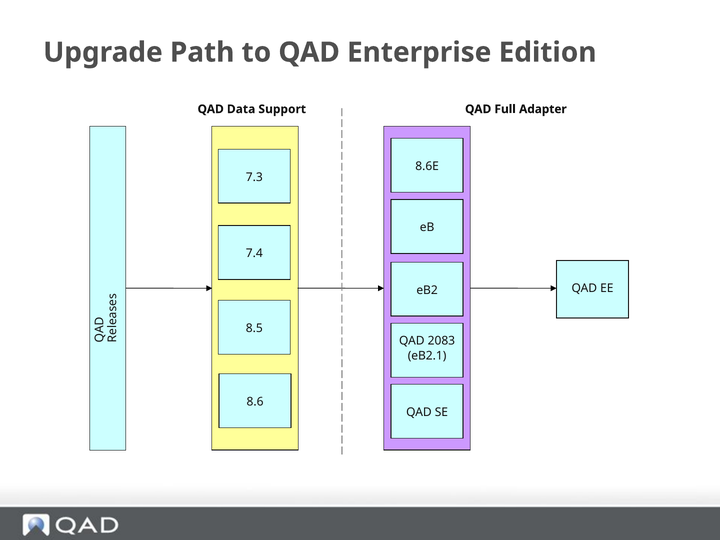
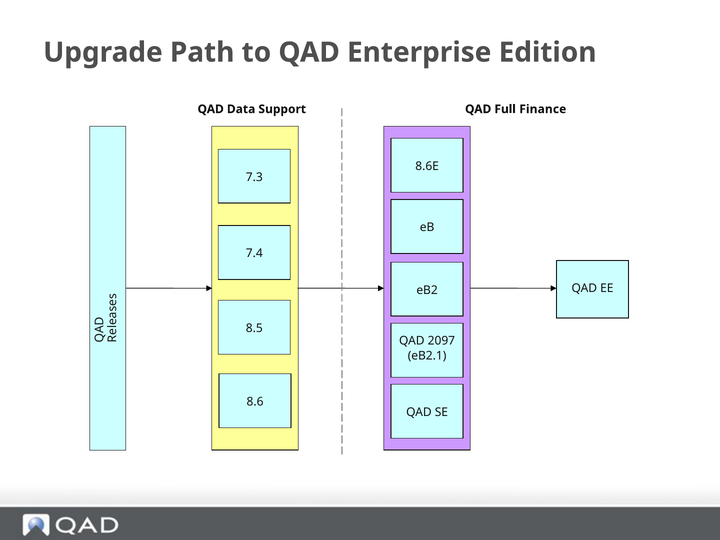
Adapter: Adapter -> Finance (543, 109)
2083: 2083 -> 2097 (441, 341)
